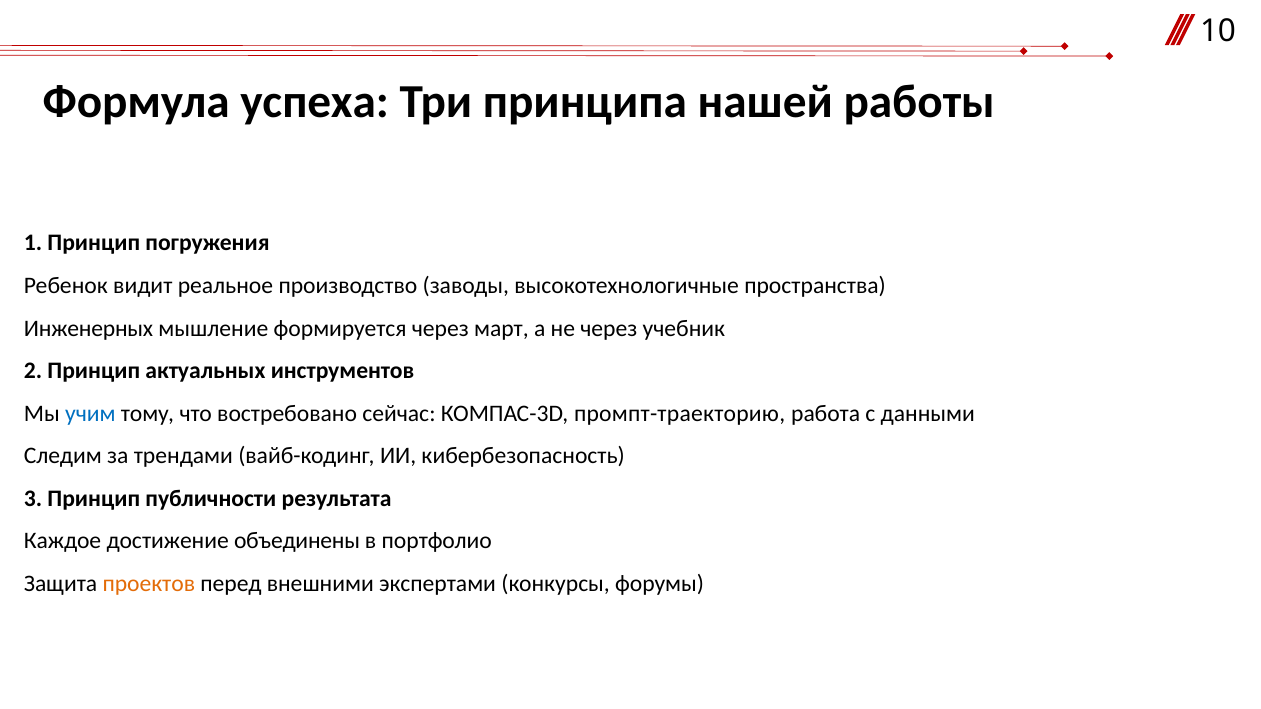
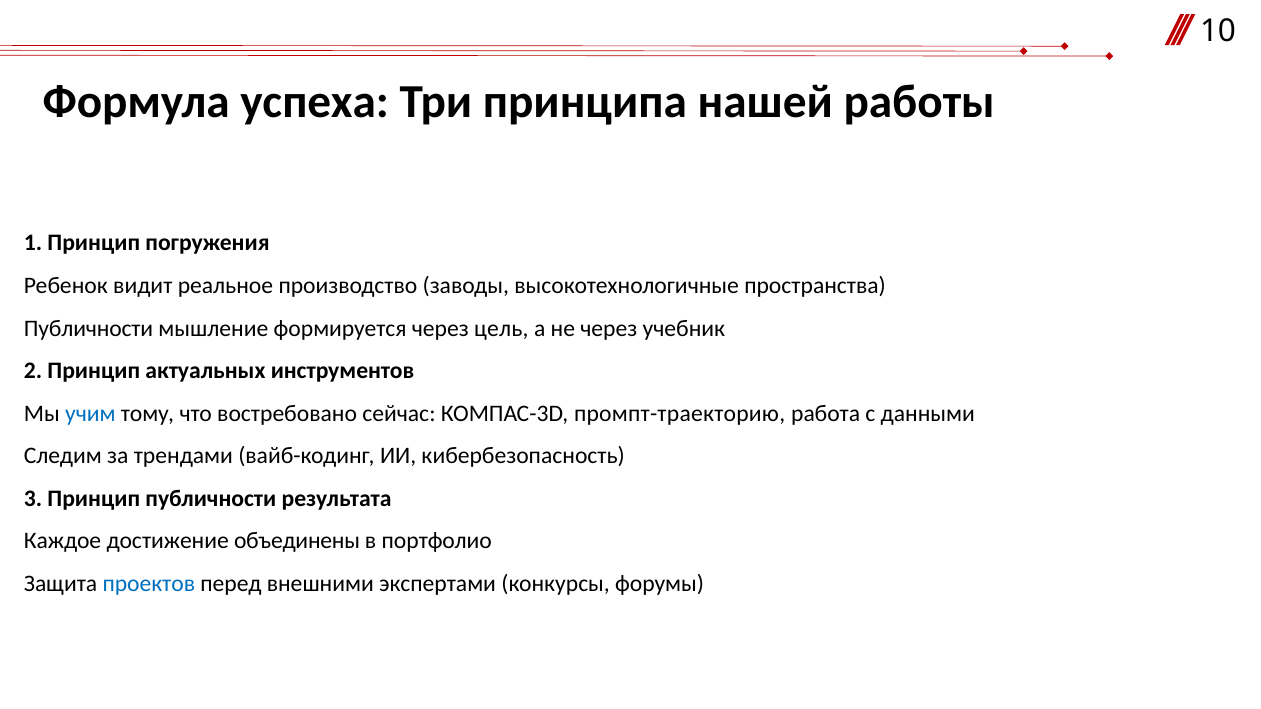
Инженерных: Инженерных -> Публичности (89, 328)
март: март -> цель (501, 328)
проектов colour: orange -> blue (149, 584)
